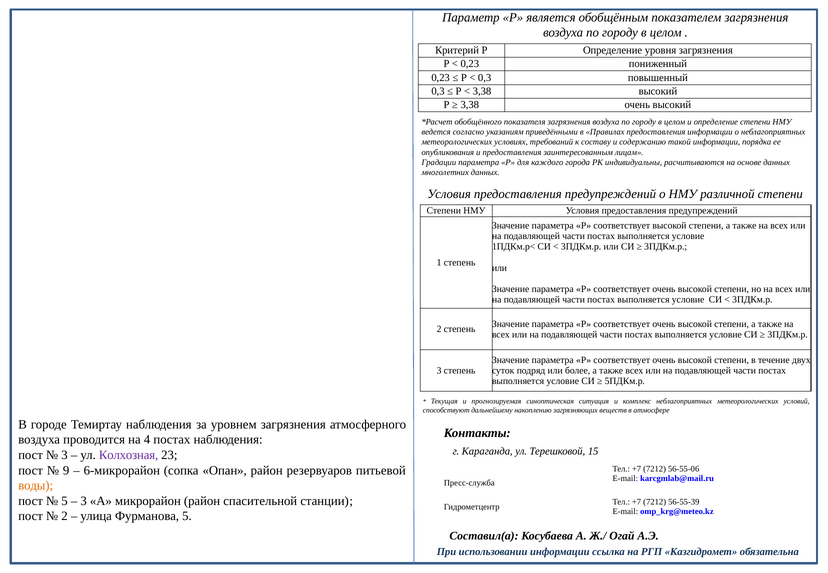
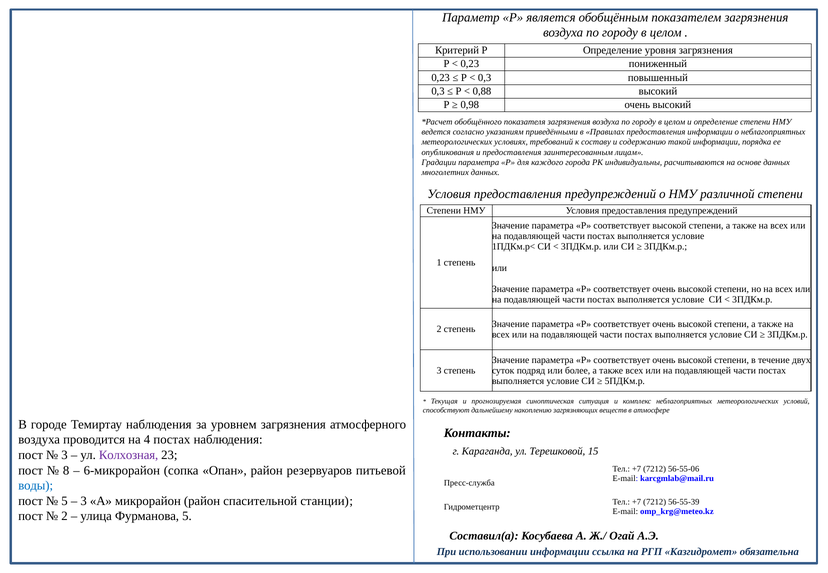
3,38: 3,38 -> 0,88 (482, 91)
3,38: 3,38 -> 0,98 (470, 105)
9: 9 -> 8 (66, 471)
воды colour: orange -> blue (36, 486)
